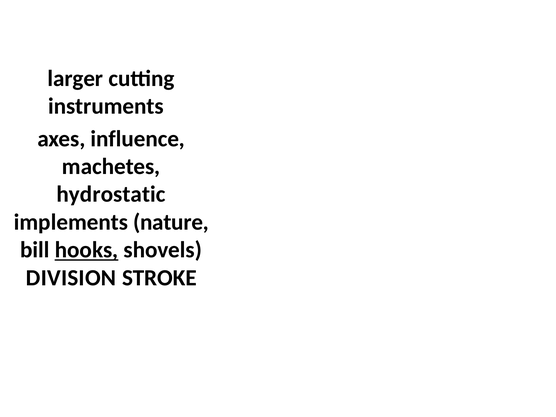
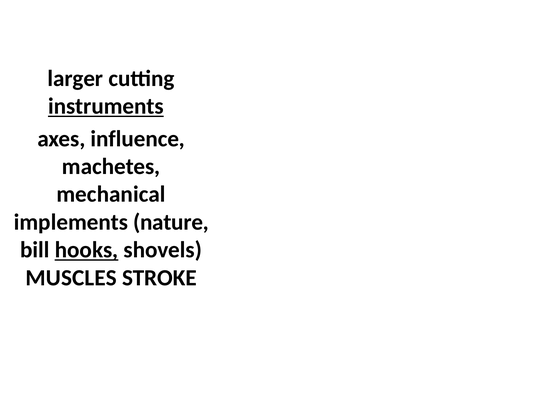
instruments underline: none -> present (106, 106)
hydrostatic: hydrostatic -> mechanical (111, 194)
DIVISION: DIVISION -> MUSCLES (71, 278)
